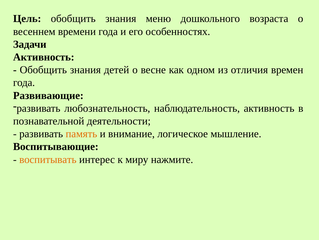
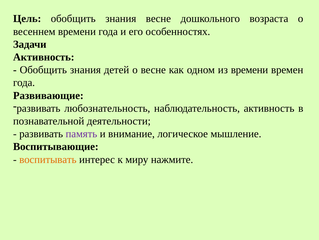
знания меню: меню -> весне (158, 19)
из отличия: отличия -> времени (250, 70)
память colour: orange -> purple (81, 133)
